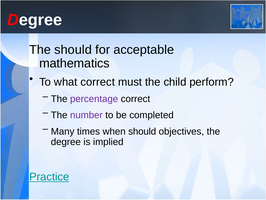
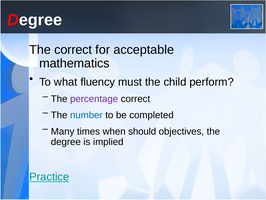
The should: should -> correct (73, 50)
what correct: correct -> fluency (98, 82)
number colour: purple -> blue (86, 115)
